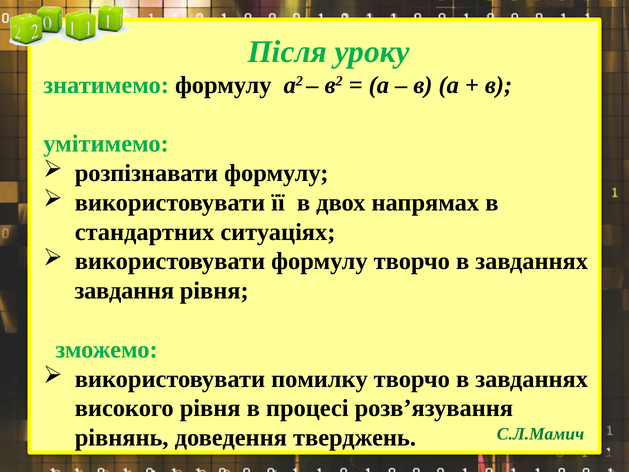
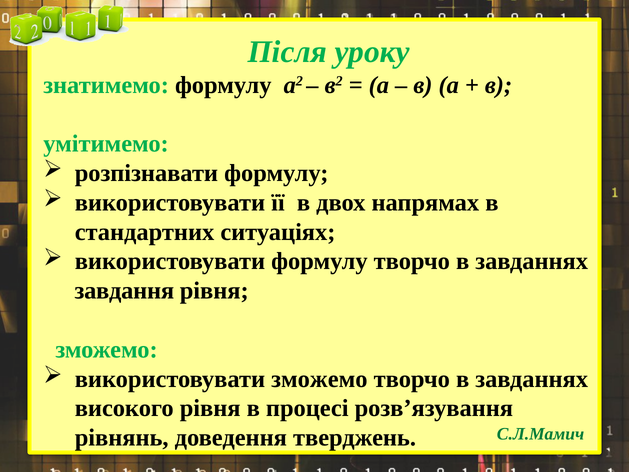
використовувати помилку: помилку -> зможемо (319, 379)
